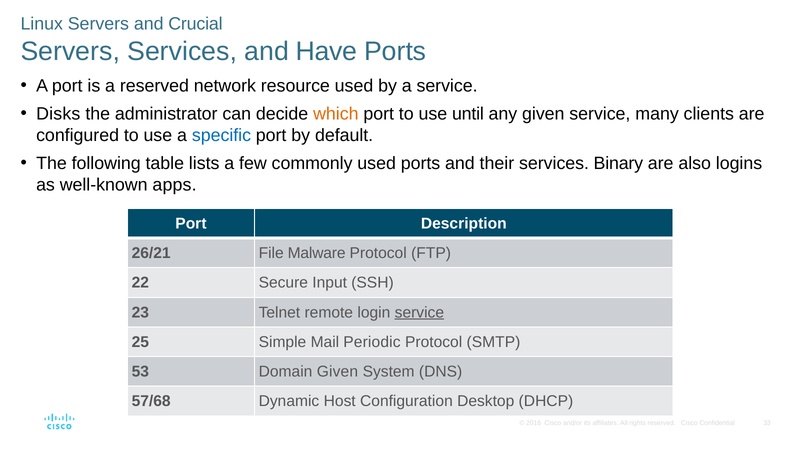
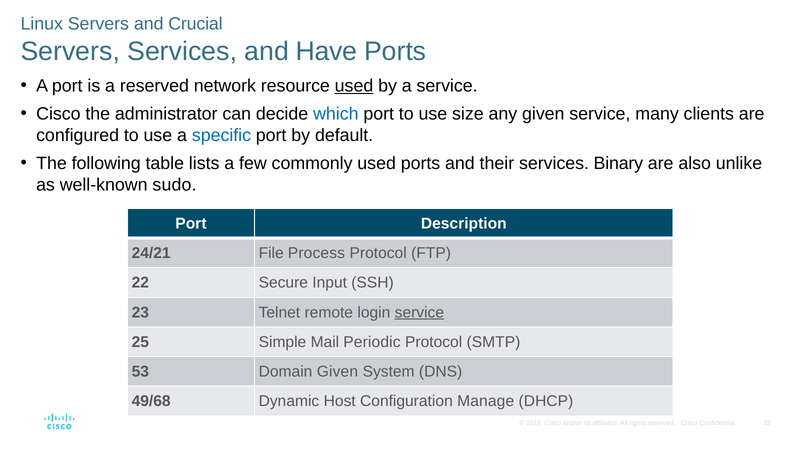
used underline: none -> present (354, 86)
Disks: Disks -> Cisco (58, 114)
which colour: orange -> blue (336, 114)
until: until -> size (468, 114)
logins: logins -> unlike (739, 163)
apps: apps -> sudo (175, 185)
26/21: 26/21 -> 24/21 (151, 253)
Malware: Malware -> Process (316, 253)
57/68: 57/68 -> 49/68 (151, 401)
Desktop: Desktop -> Manage (486, 401)
